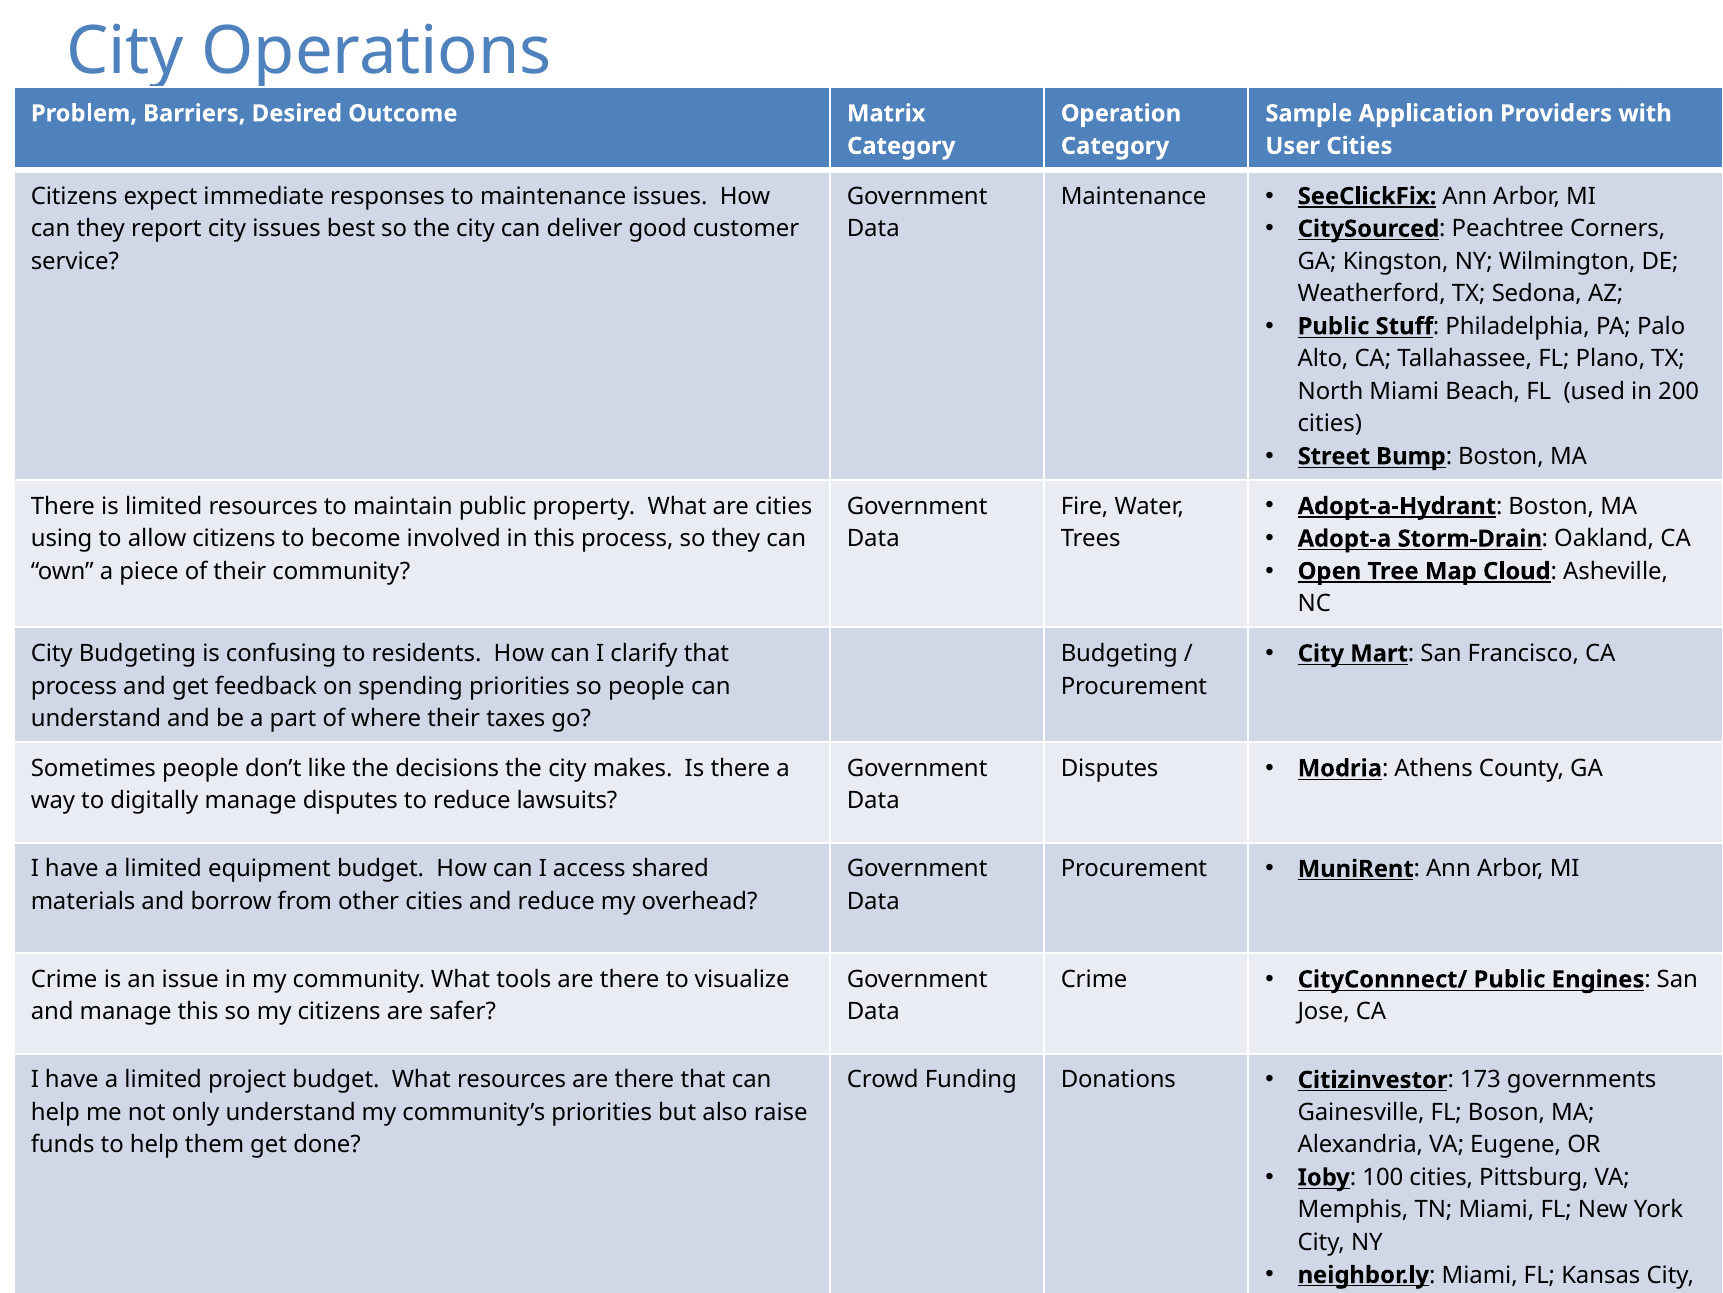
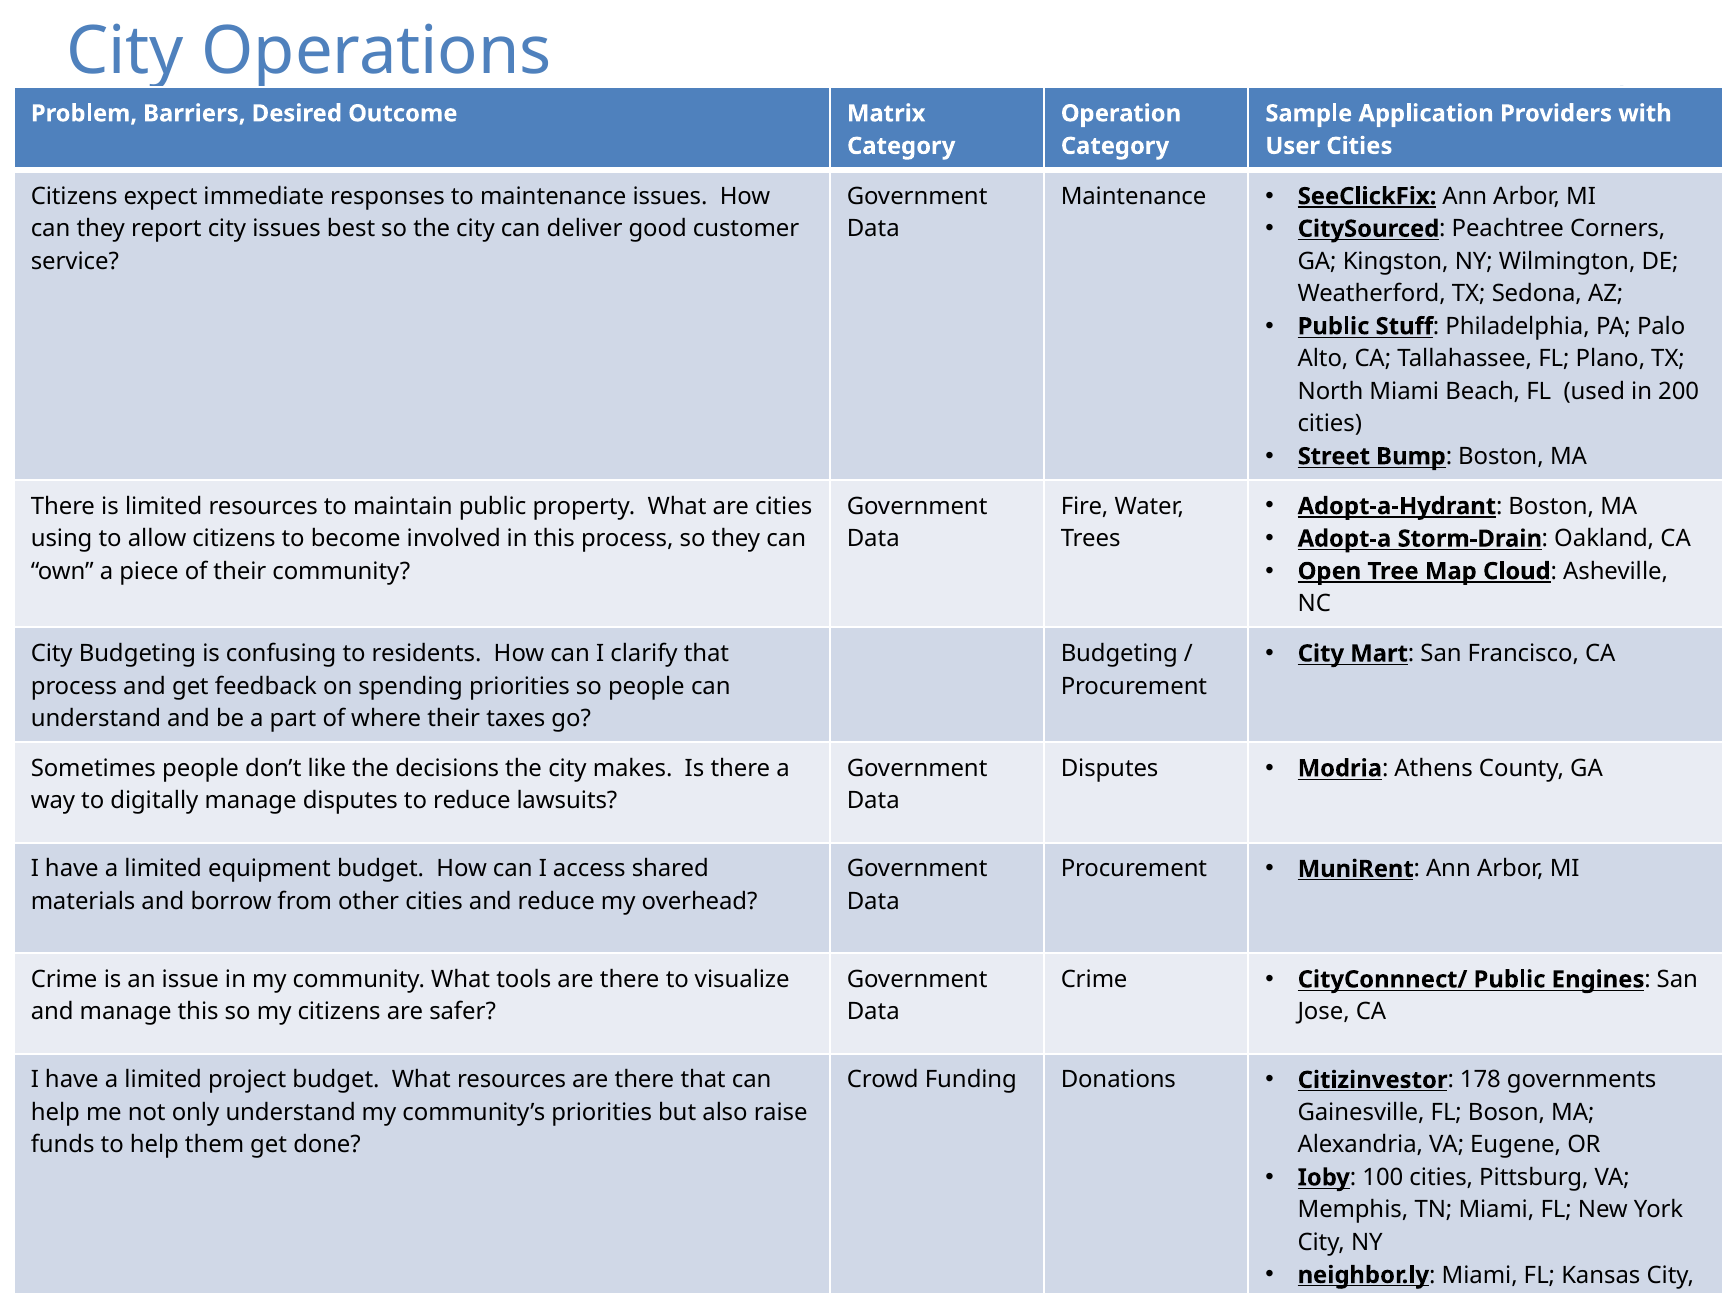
173: 173 -> 178 (1480, 1079)
